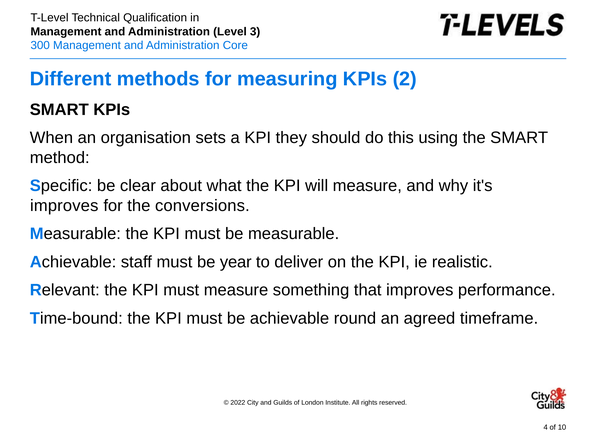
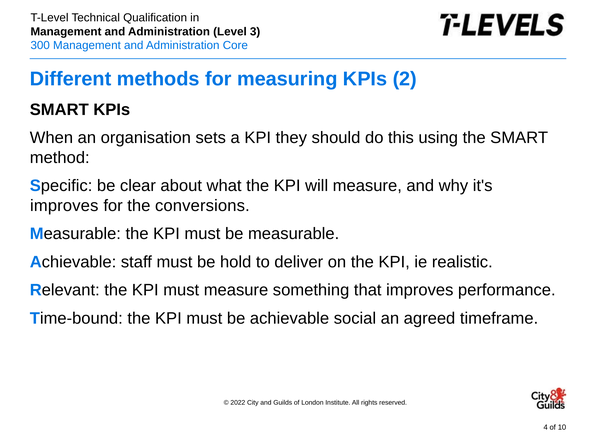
year: year -> hold (236, 262)
round: round -> social (355, 318)
